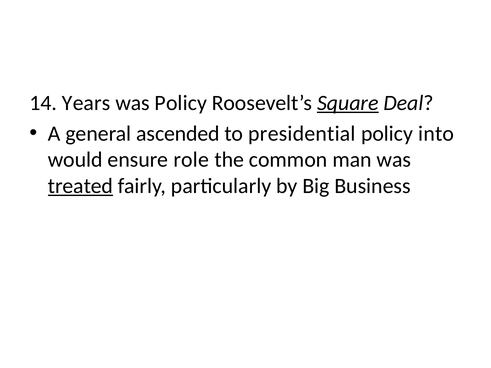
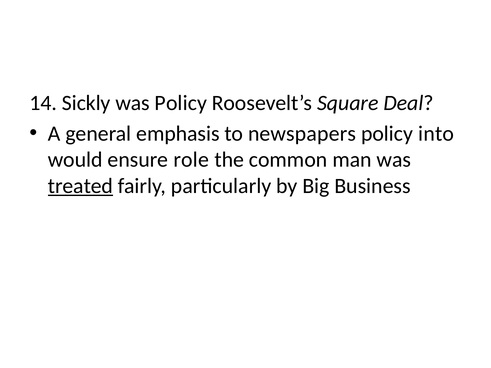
Years: Years -> Sickly (86, 103)
Square underline: present -> none (348, 103)
ascended: ascended -> emphasis (178, 134)
presidential: presidential -> newspapers (302, 134)
